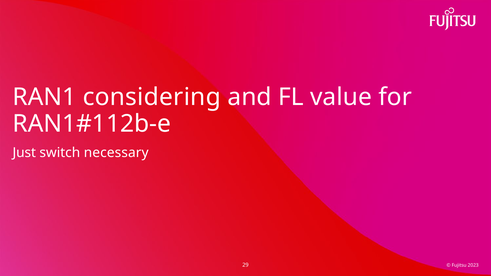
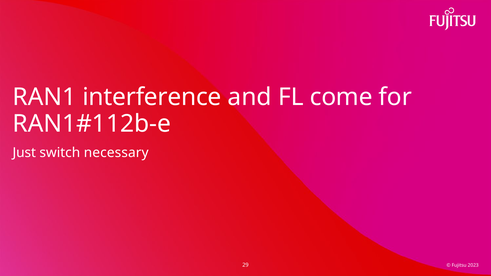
considering: considering -> interference (152, 97)
value: value -> come (341, 97)
